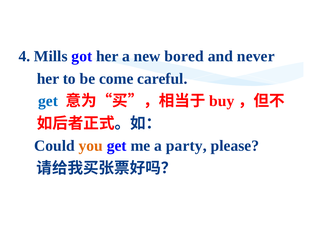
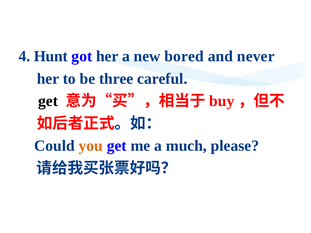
Mills: Mills -> Hunt (51, 56)
come: come -> three (116, 79)
get colour: blue -> black (48, 101)
party: party -> much (186, 146)
